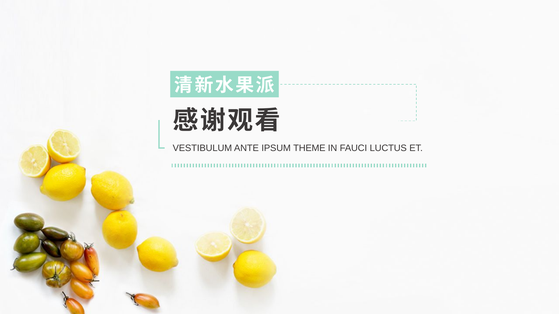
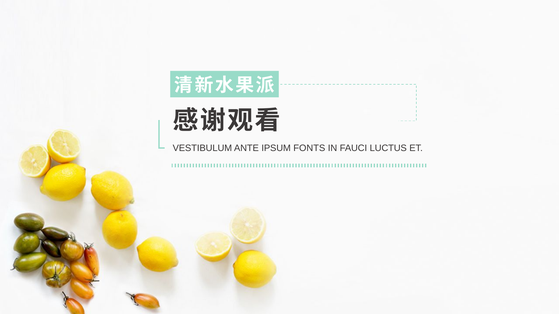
THEME: THEME -> FONTS (309, 148)
